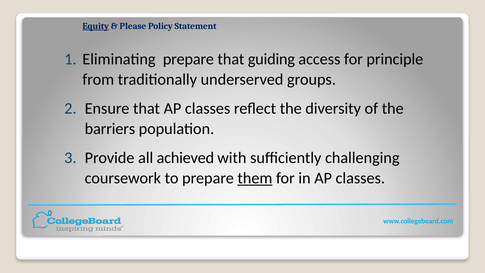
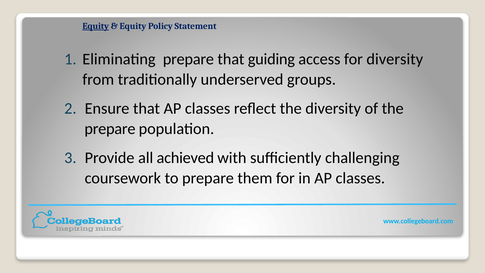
Please: Please -> Equity (133, 26)
for principle: principle -> diversity (395, 59)
barriers: barriers -> prepare (110, 129)
them underline: present -> none (255, 178)
